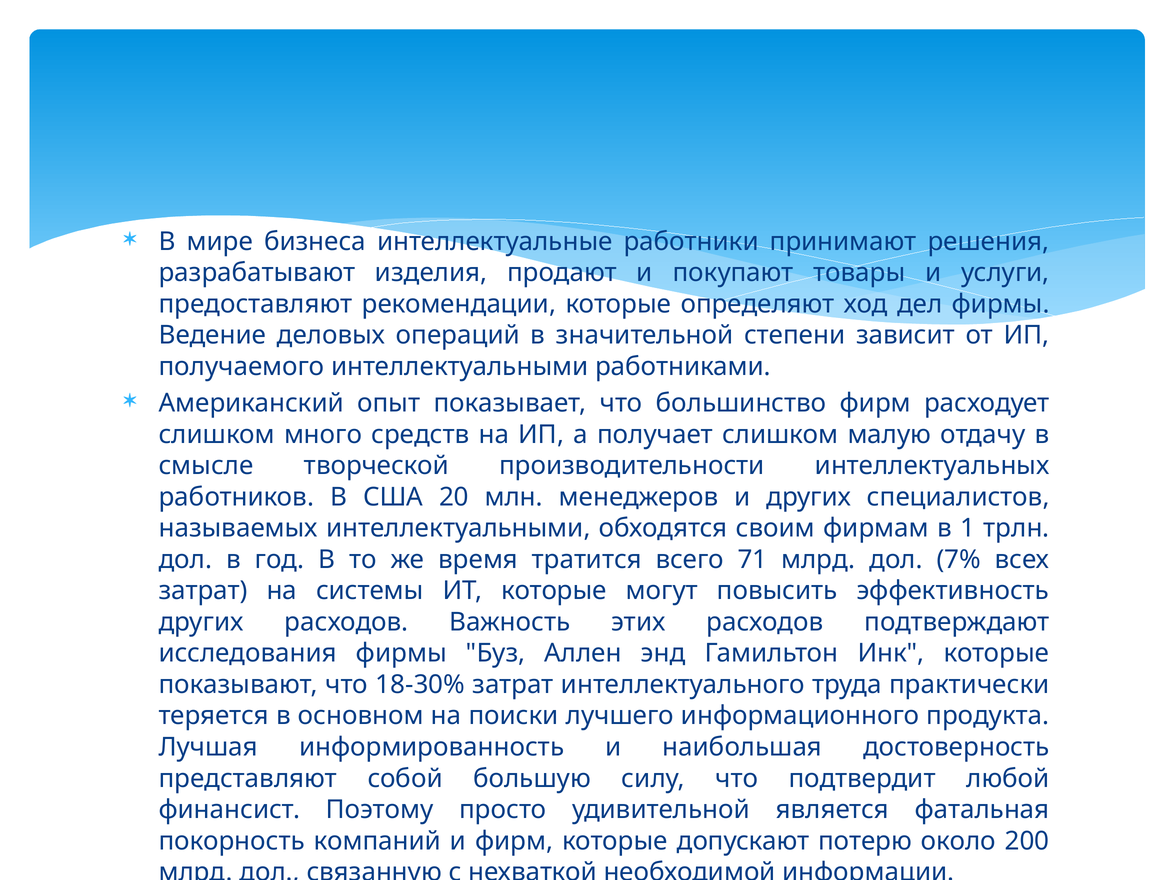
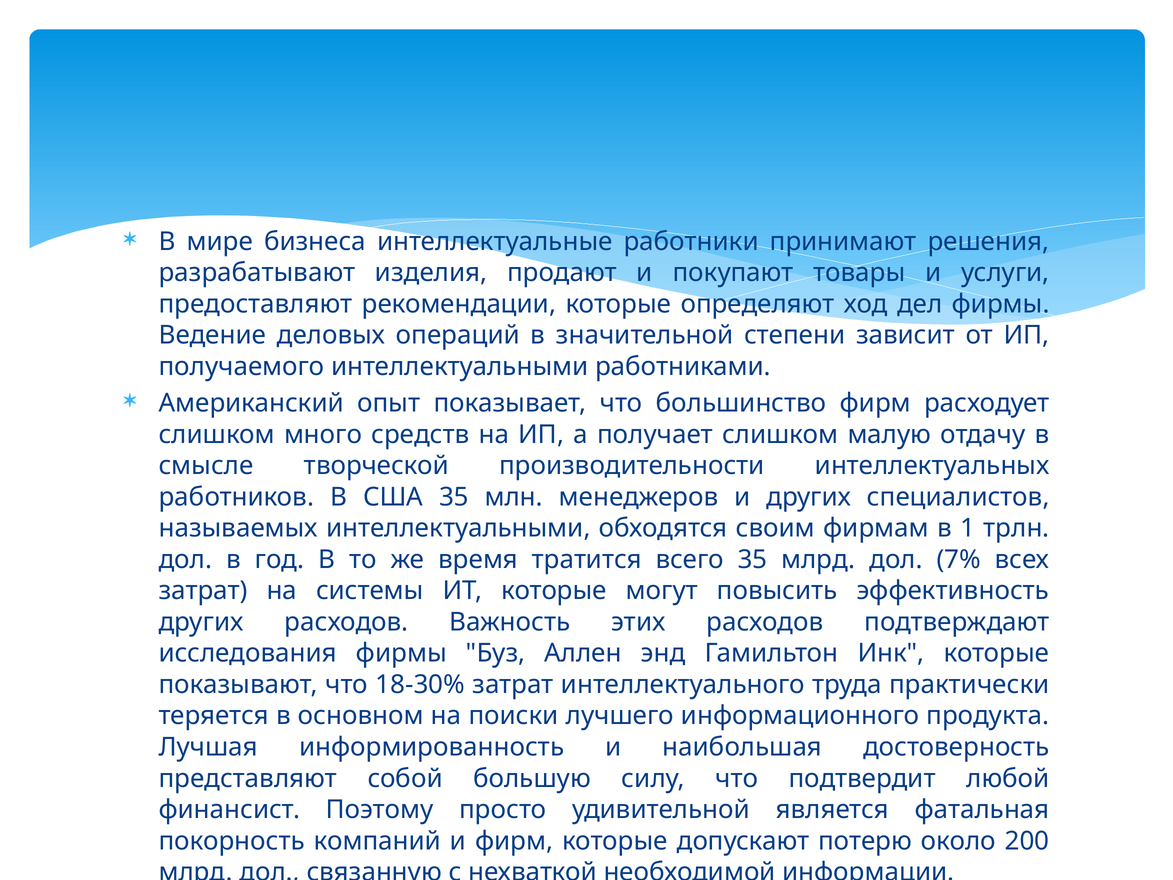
США 20: 20 -> 35 (454, 497)
всего 71: 71 -> 35 (752, 559)
